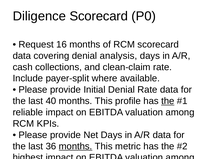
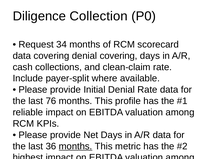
Diligence Scorecard: Scorecard -> Collection (99, 16)
16: 16 -> 34 (62, 44)
denial analysis: analysis -> covering (119, 56)
40: 40 -> 76 (51, 101)
the underline: present -> none (168, 101)
